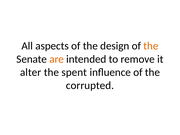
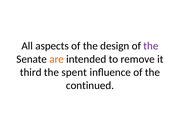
the colour: orange -> purple (151, 46)
alter: alter -> third (31, 72)
corrupted: corrupted -> continued (90, 86)
